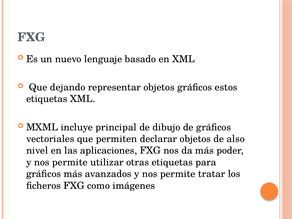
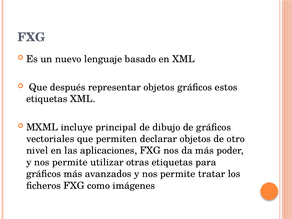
dejando: dejando -> después (68, 87)
also: also -> otro (236, 139)
